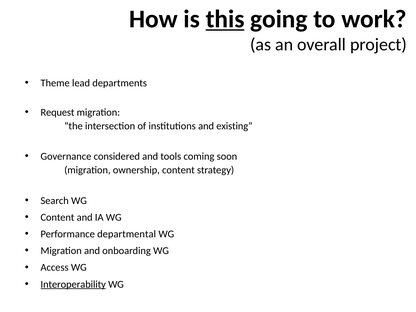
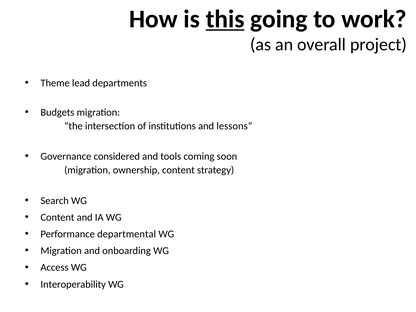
Request: Request -> Budgets (57, 112)
existing: existing -> lessons (234, 126)
Interoperability underline: present -> none (73, 284)
